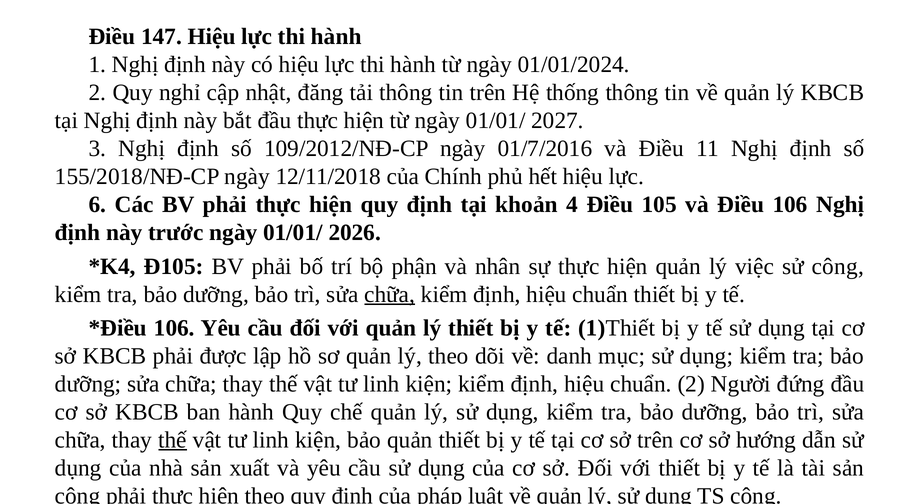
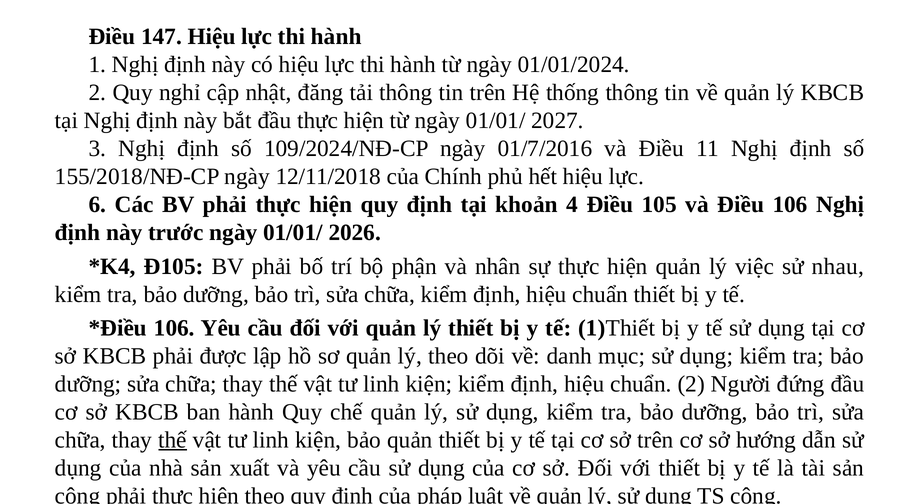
109/2012/NĐ-CP: 109/2012/NĐ-CP -> 109/2024/NĐ-CP (346, 149)
sử công: công -> nhau (838, 267)
chữa underline: present -> none (390, 295)
